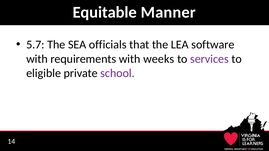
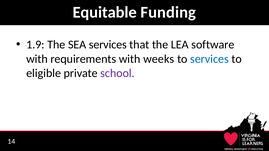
Manner: Manner -> Funding (168, 12)
5.7: 5.7 -> 1.9 (35, 45)
SEA officials: officials -> services (108, 45)
services colour: purple -> blue (209, 59)
